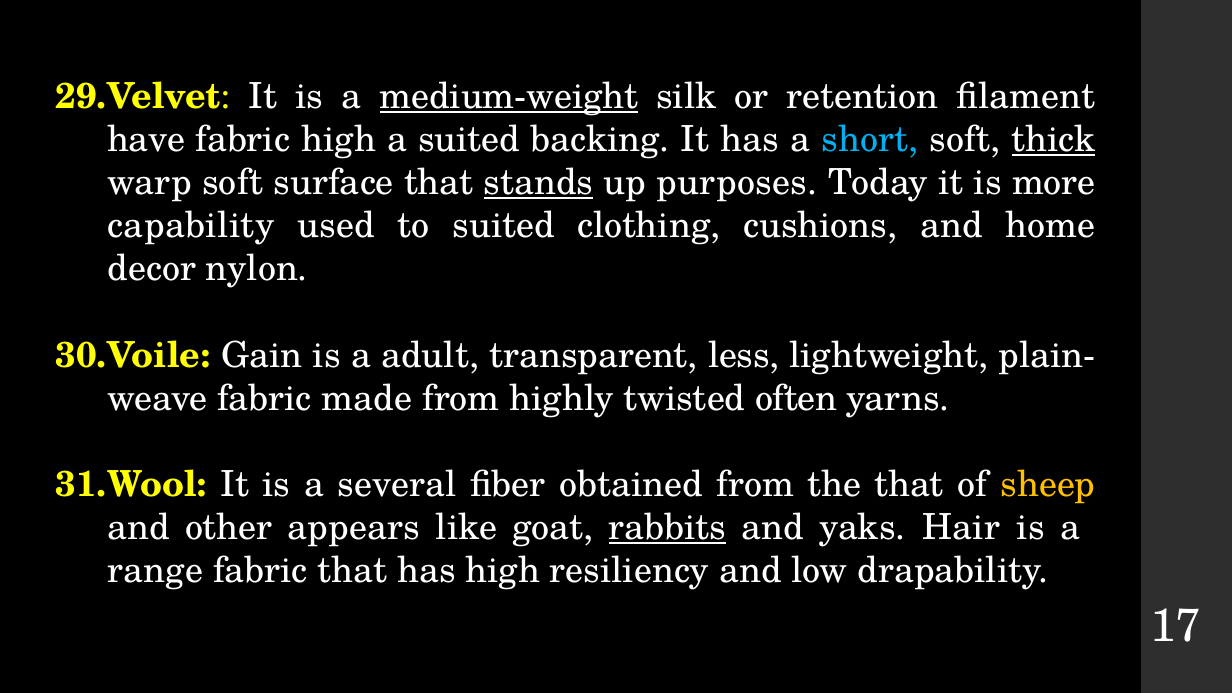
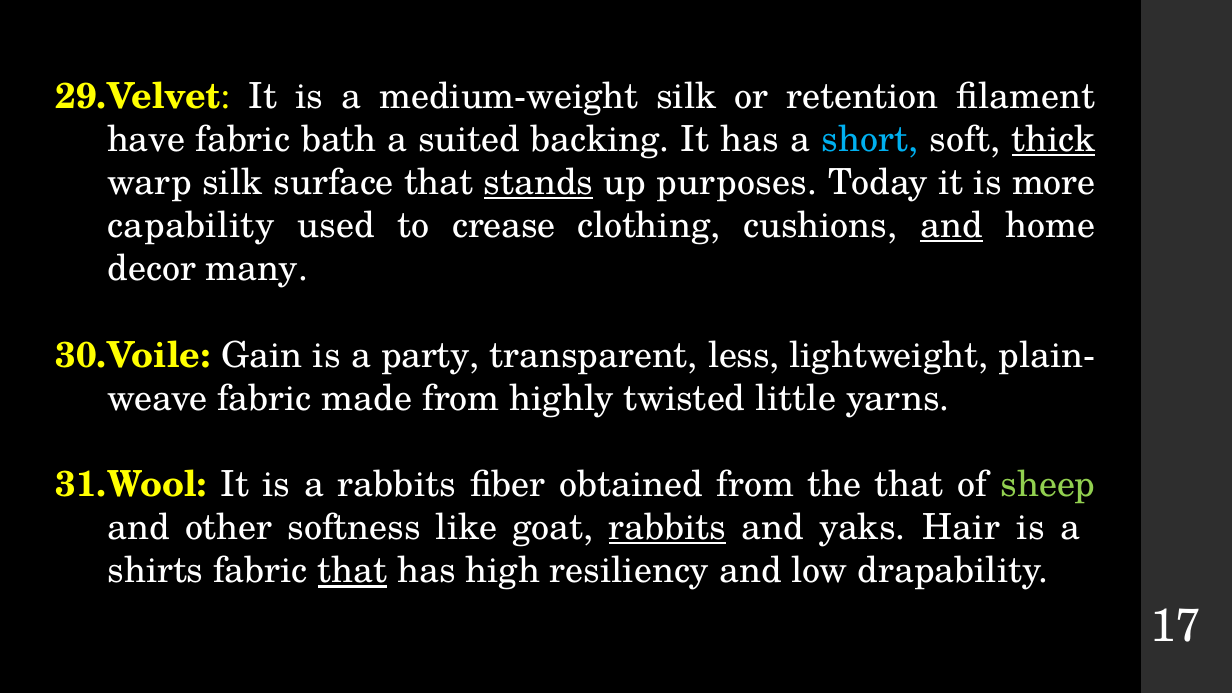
medium-weight underline: present -> none (509, 96)
fabric high: high -> bath (339, 140)
warp soft: soft -> silk (233, 183)
to suited: suited -> crease (504, 226)
and underline: none -> present (952, 226)
nylon: nylon -> many (257, 269)
adult: adult -> party (430, 355)
often: often -> little (796, 398)
a several: several -> rabbits (397, 485)
sheep colour: yellow -> light green (1048, 485)
appears: appears -> softness (354, 528)
range: range -> shirts (156, 571)
that underline: none -> present (352, 571)
